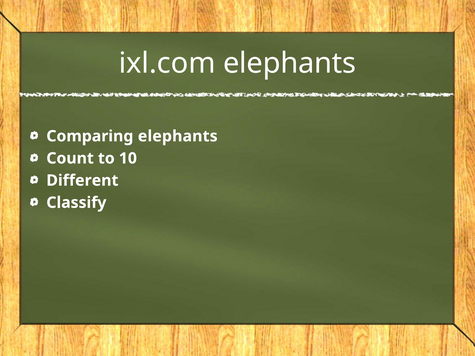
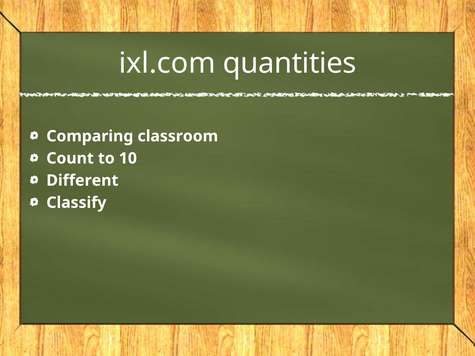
ixl.com elephants: elephants -> quantities (290, 63)
Comparing elephants: elephants -> classroom (178, 136)
